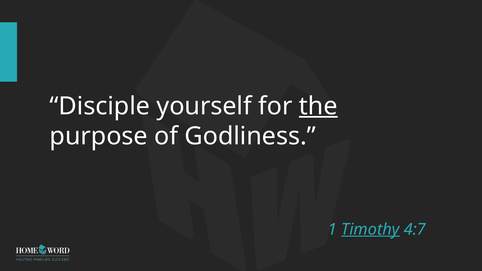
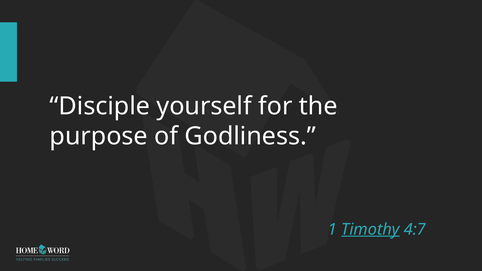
the underline: present -> none (318, 106)
